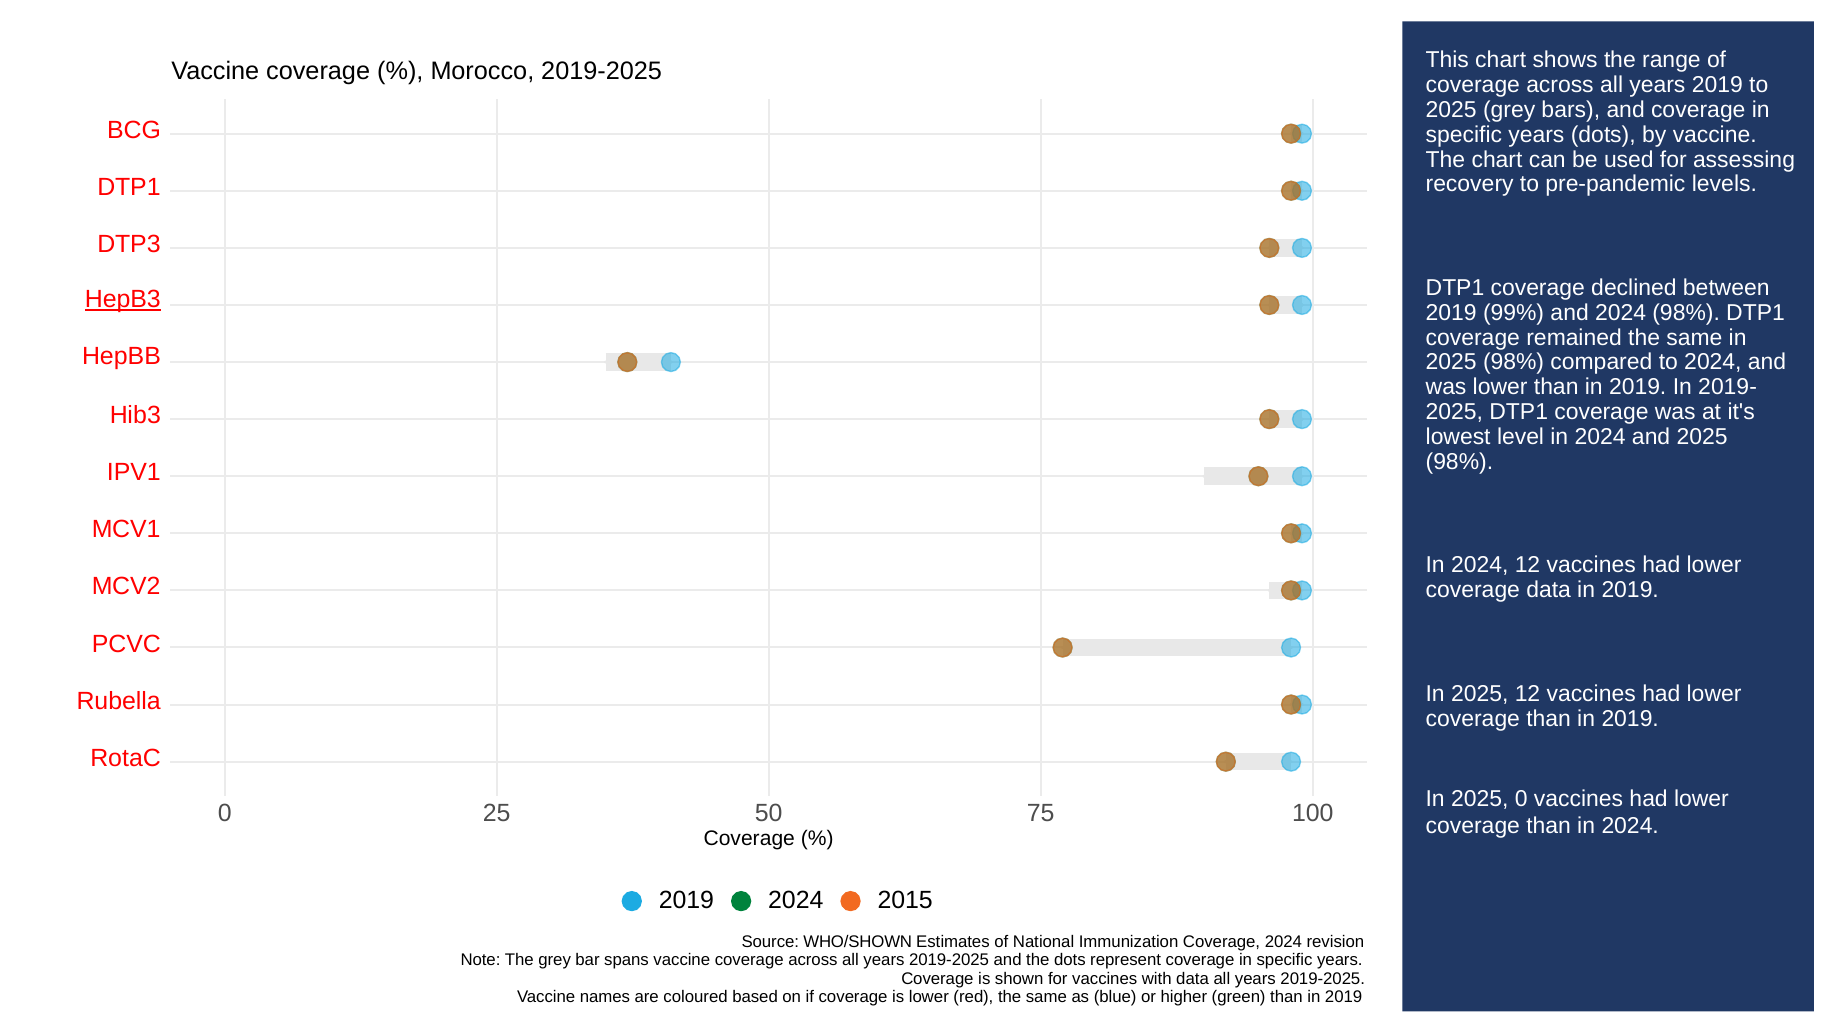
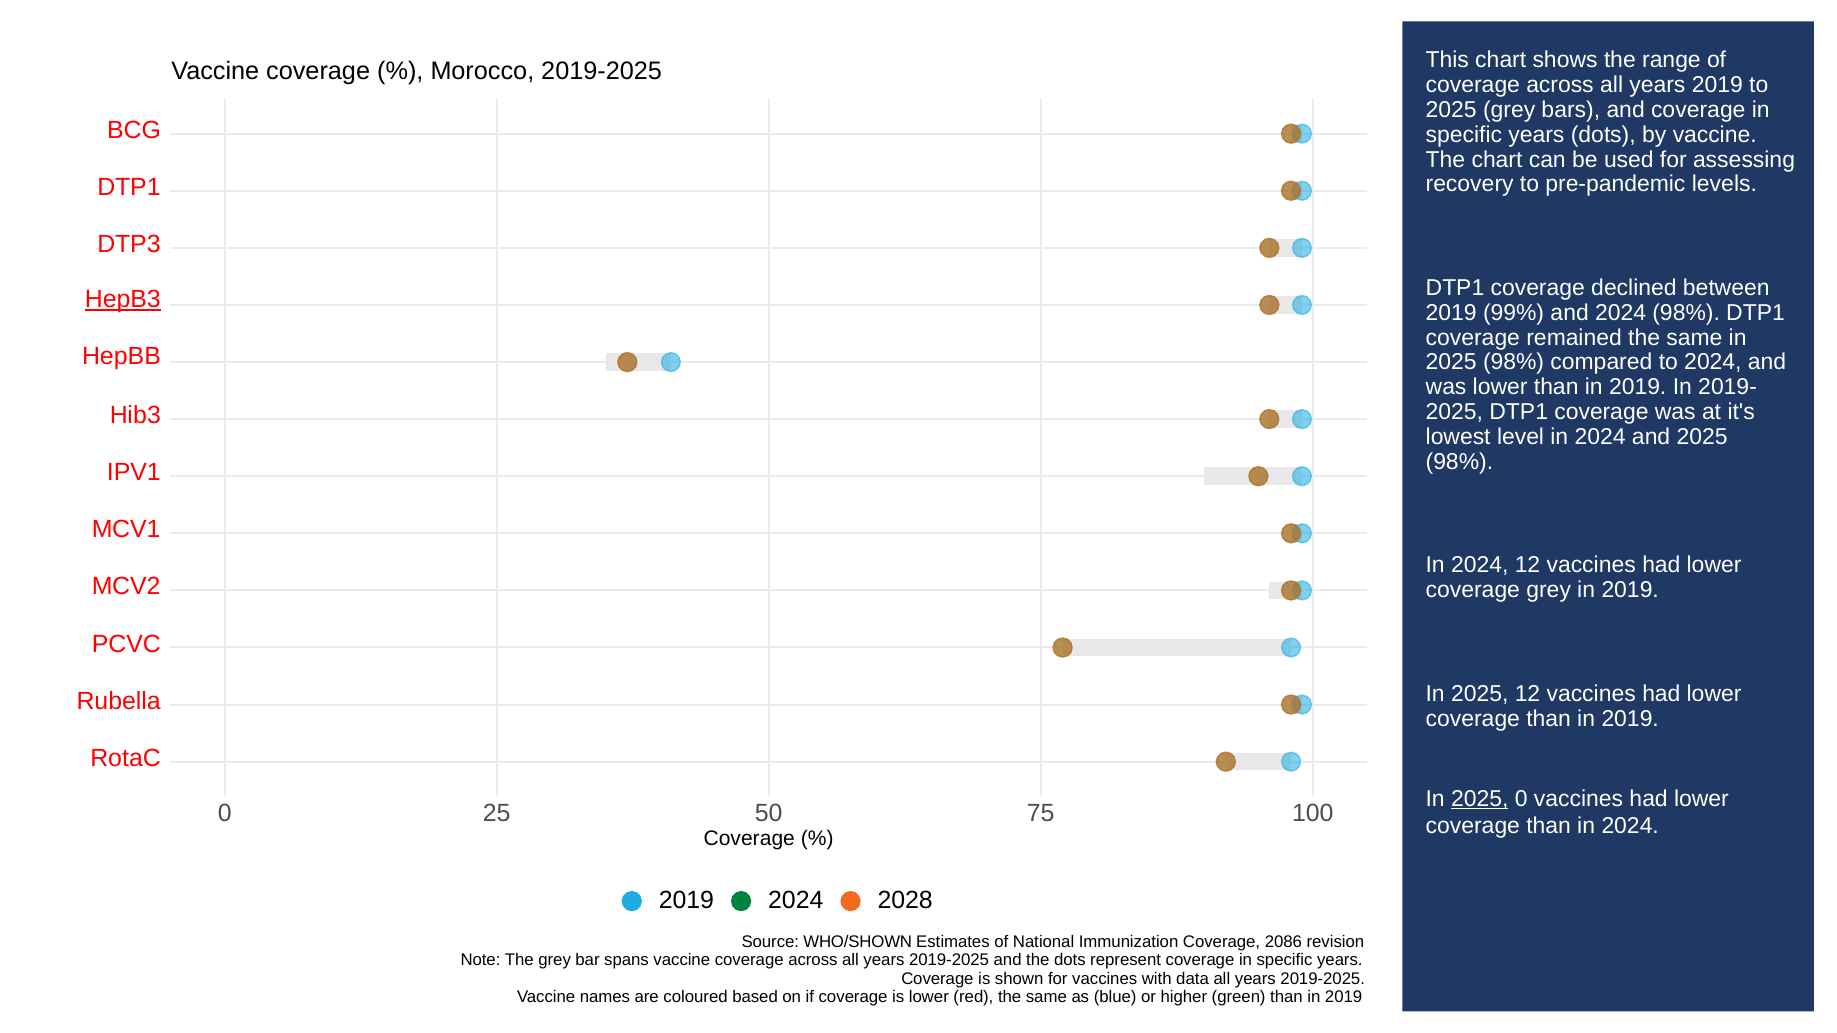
coverage data: data -> grey (1549, 590)
2025 underline: none -> present (1480, 799)
2015: 2015 -> 2028 (905, 900)
Coverage 2024: 2024 -> 2086 (1283, 942)
